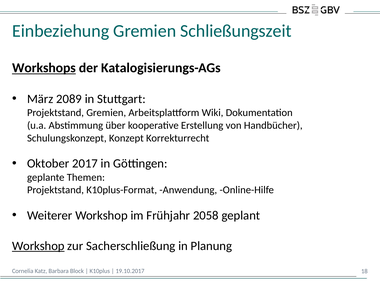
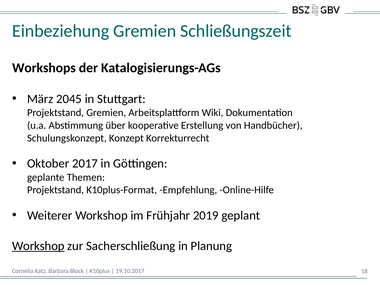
Workshops underline: present -> none (44, 68)
2089: 2089 -> 2045 (69, 99)
Anwendung: Anwendung -> Empfehlung (188, 190)
2058: 2058 -> 2019 (206, 215)
